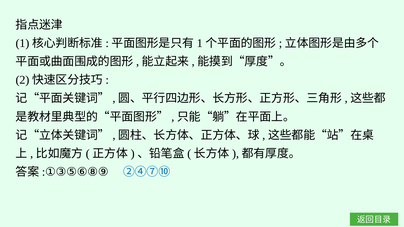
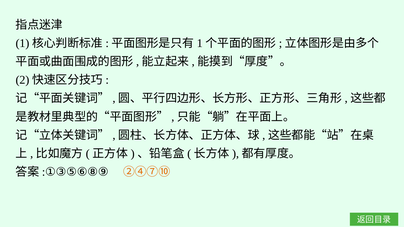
②④⑦⑩ colour: blue -> orange (147, 172)
